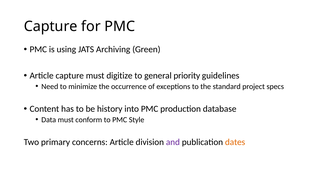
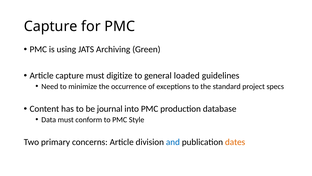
priority: priority -> loaded (187, 75)
history: history -> journal (110, 109)
and colour: purple -> blue (173, 142)
